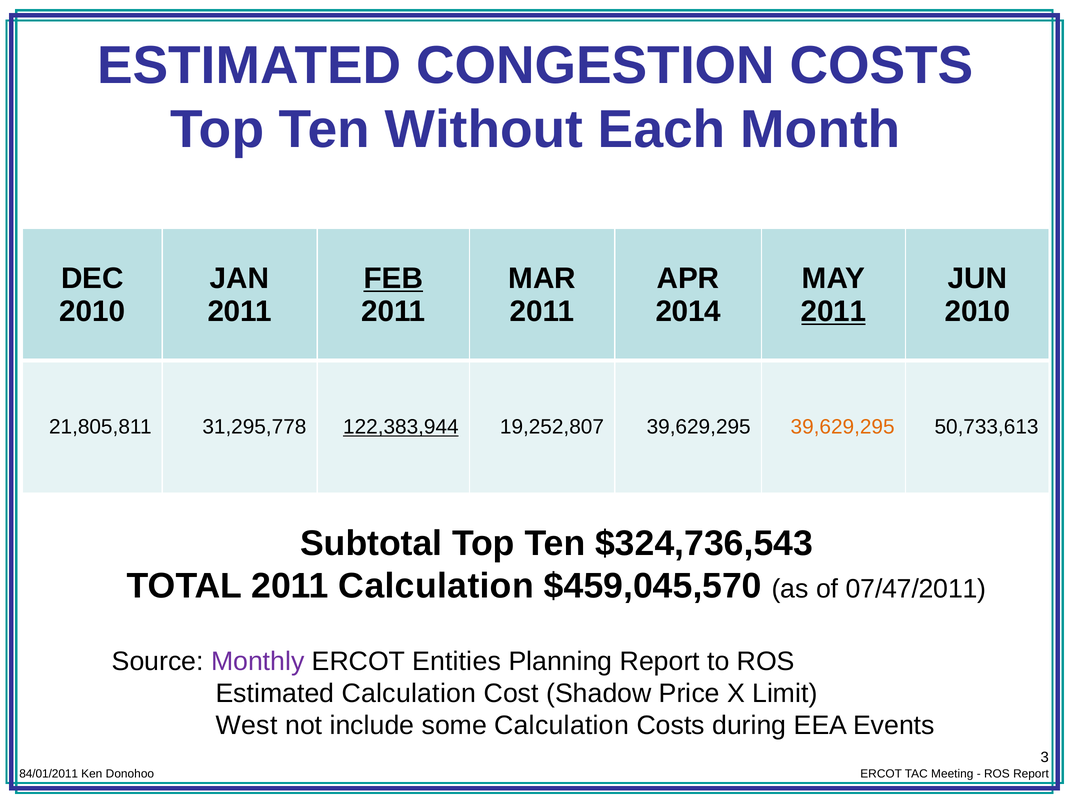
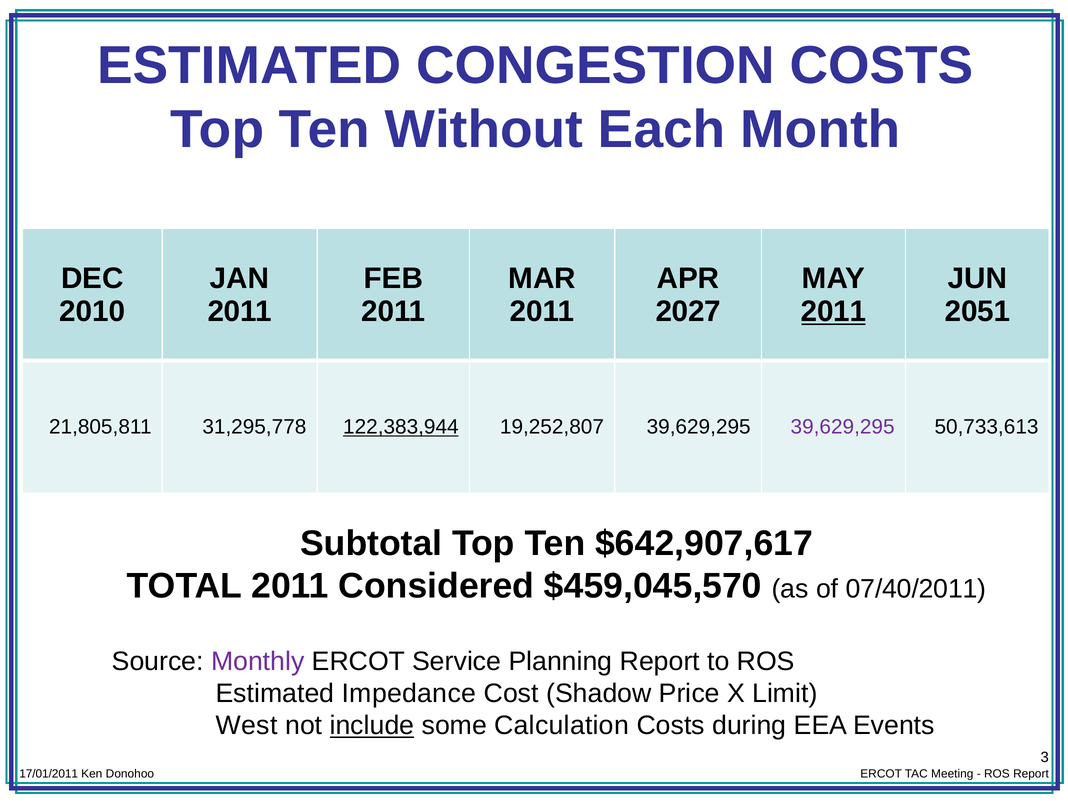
FEB underline: present -> none (393, 278)
2014: 2014 -> 2027 (688, 311)
2010: 2010 -> 2051 (977, 311)
39,629,295 colour: orange -> purple (843, 427)
$324,736,543: $324,736,543 -> $642,907,617 (704, 543)
2011 Calculation: Calculation -> Considered (436, 586)
07/47/2011: 07/47/2011 -> 07/40/2011 (916, 589)
Entities: Entities -> Service (457, 662)
Estimated Calculation: Calculation -> Impedance (409, 694)
include underline: none -> present (372, 726)
84/01/2011: 84/01/2011 -> 17/01/2011 (49, 774)
